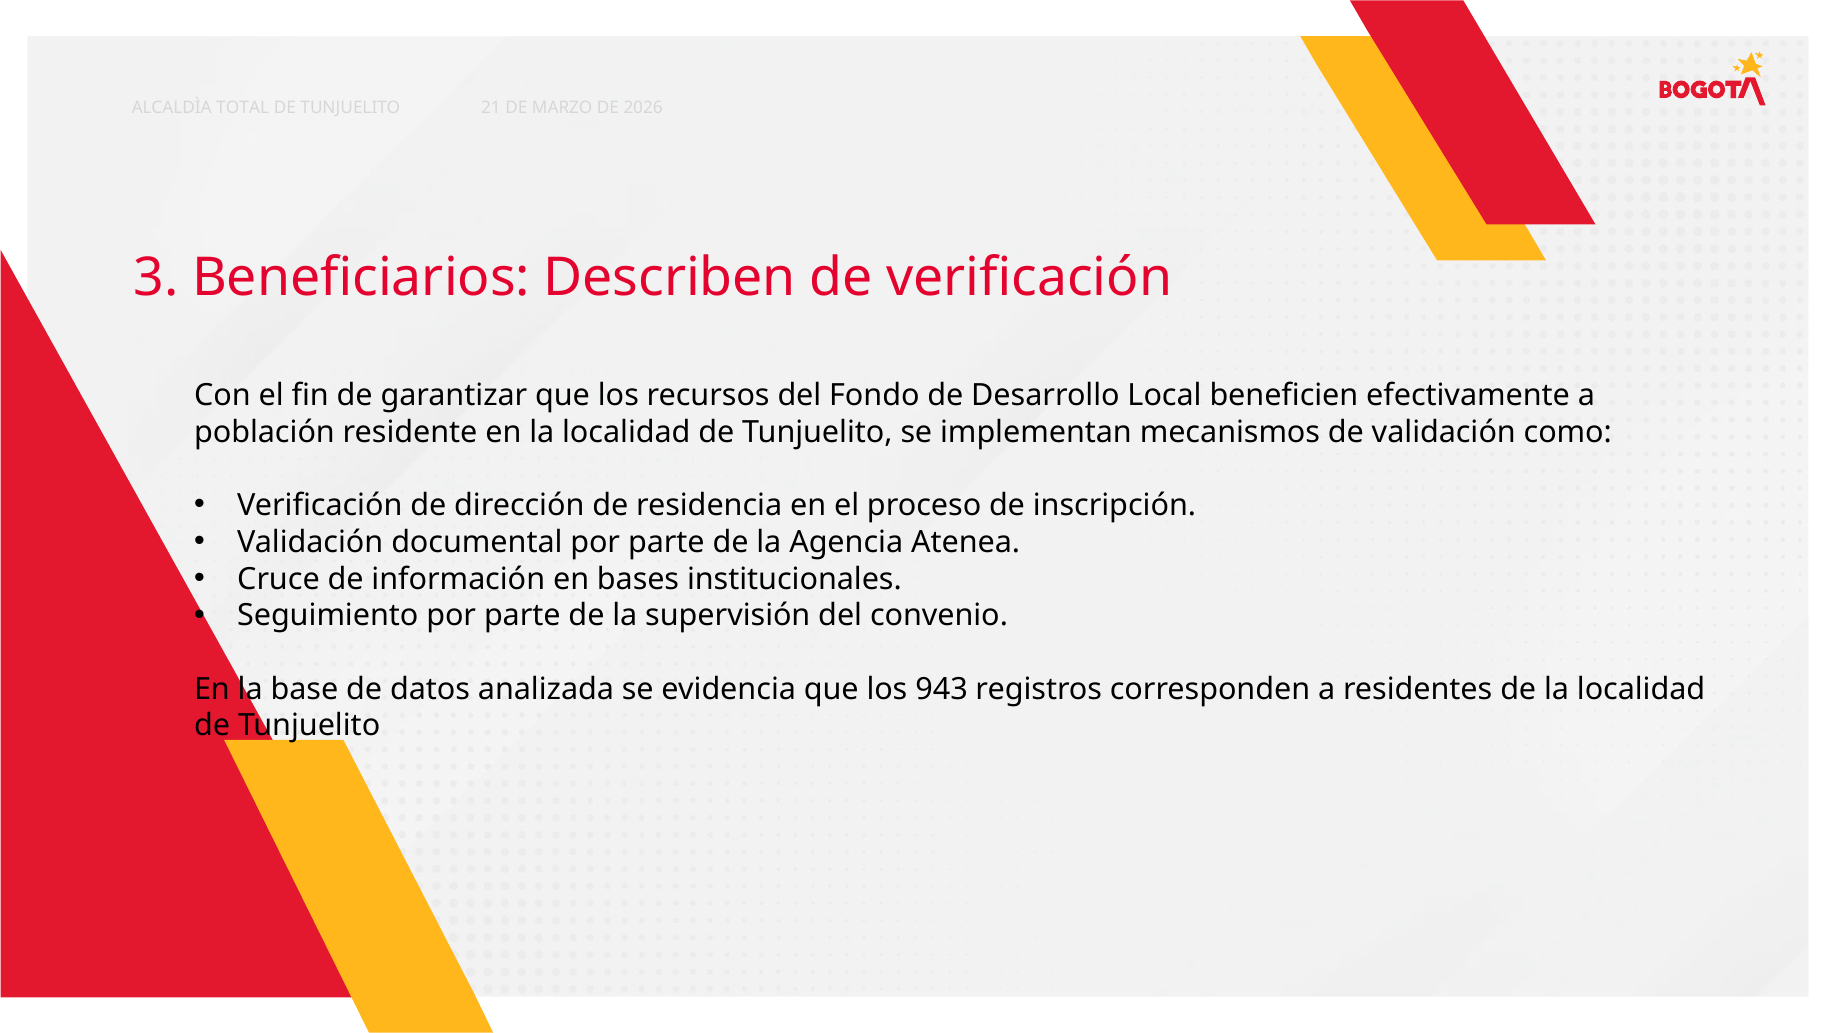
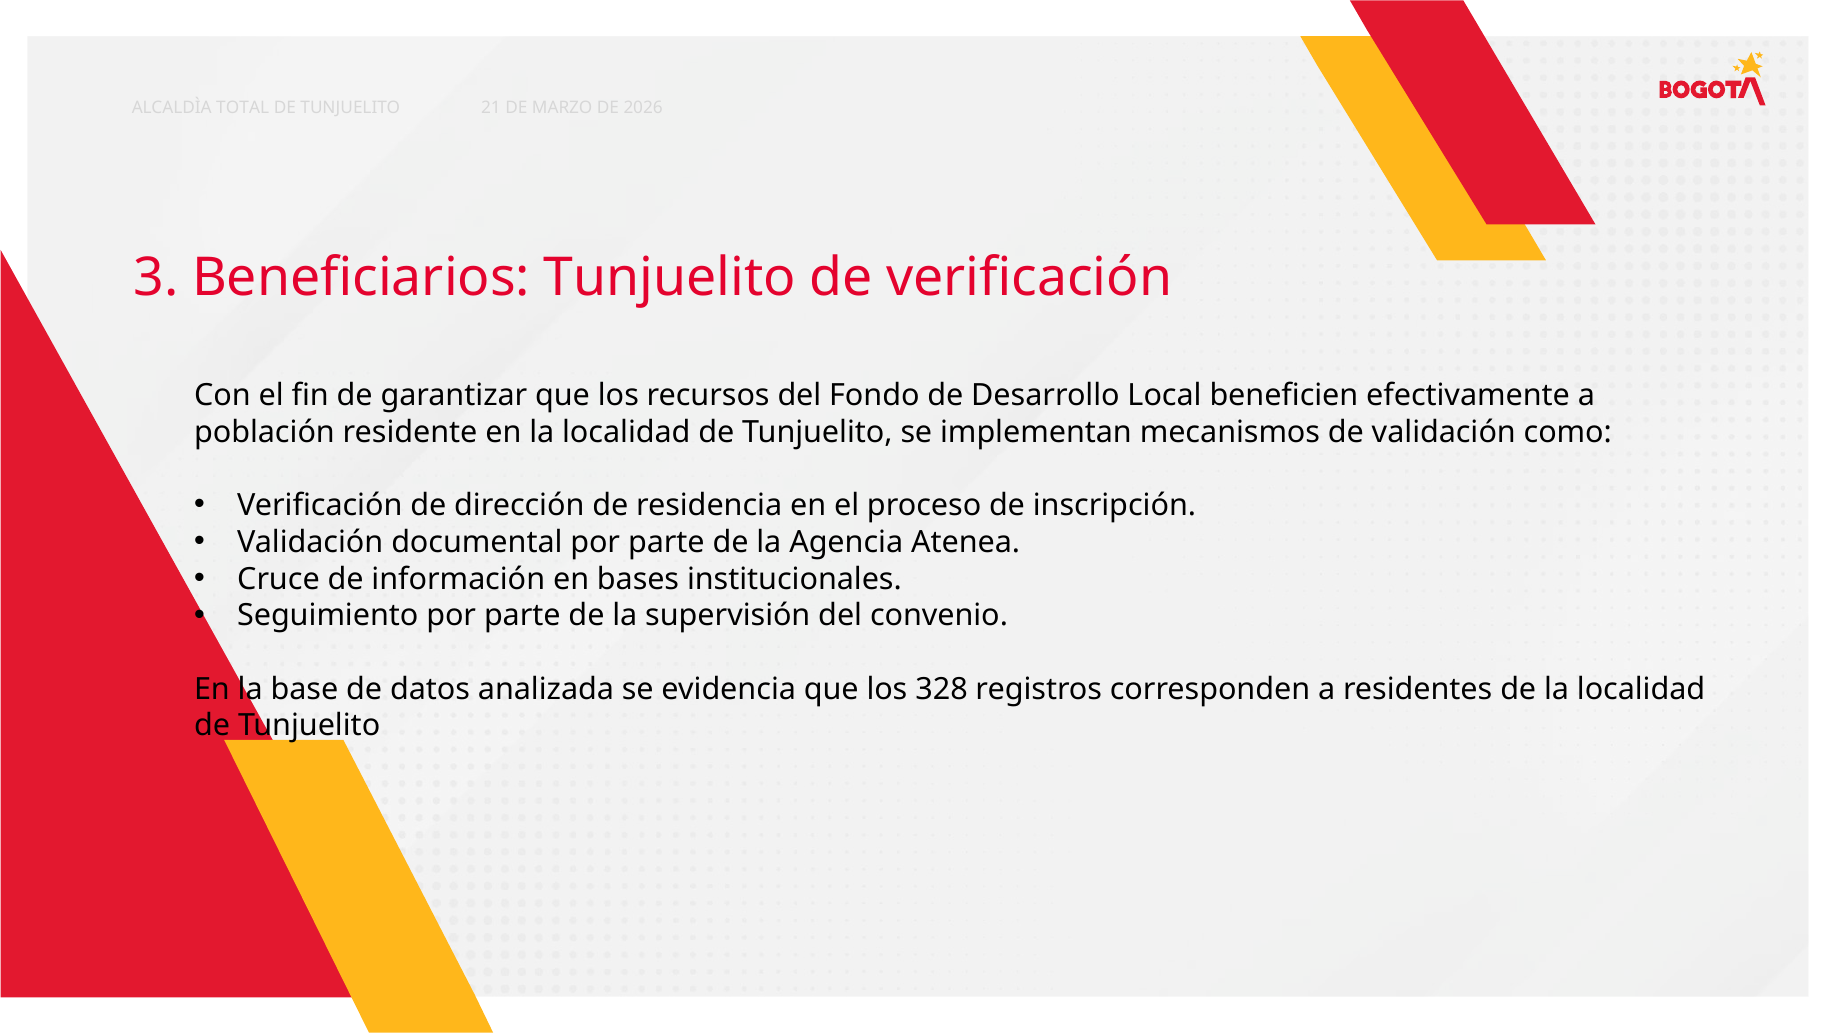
Beneficiarios Describen: Describen -> Tunjuelito (670, 278)
943: 943 -> 328 (942, 689)
